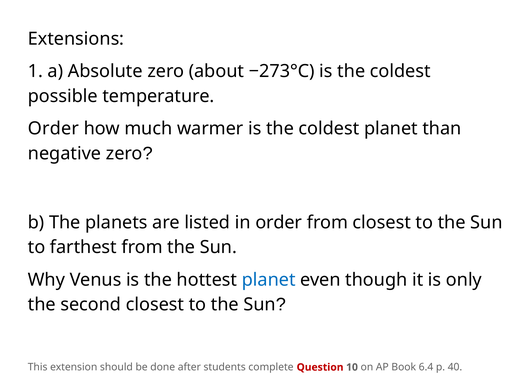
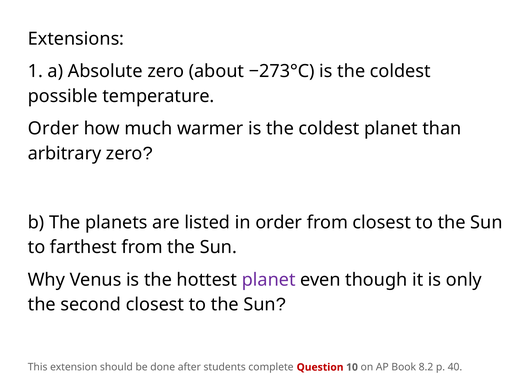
negative: negative -> arbitrary (65, 153)
planet colour: blue -> purple (269, 280)
6.4: 6.4 -> 8.2 (426, 367)
